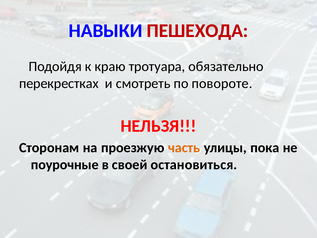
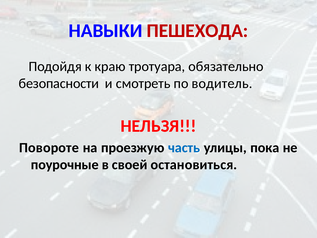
перекрестках: перекрестках -> безопасности (59, 83)
повороте: повороте -> водитель (222, 83)
Сторонам: Сторонам -> Повороте (49, 148)
часть colour: orange -> blue (184, 148)
